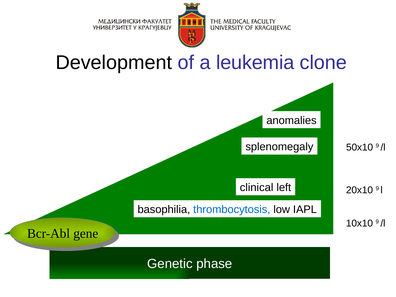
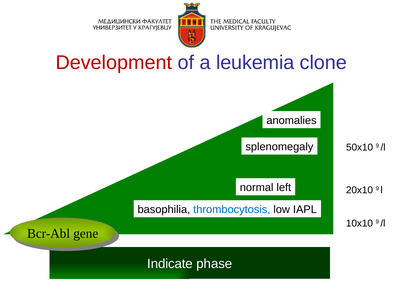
Development colour: black -> red (114, 63)
clinical: clinical -> normal (257, 188)
Genetic: Genetic -> Indicate (170, 264)
